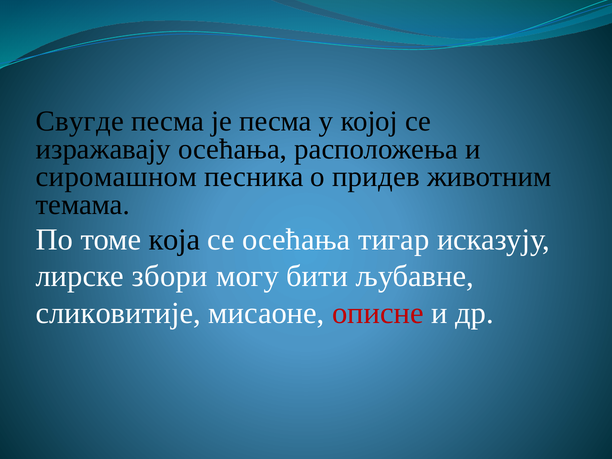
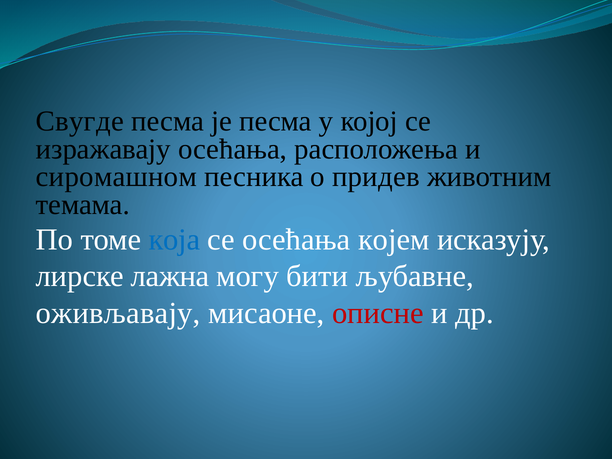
која colour: black -> blue (174, 240)
тигар: тигар -> којем (394, 240)
збори: збори -> лажна (170, 276)
сликовитије: сликовитије -> оживљавају (118, 313)
